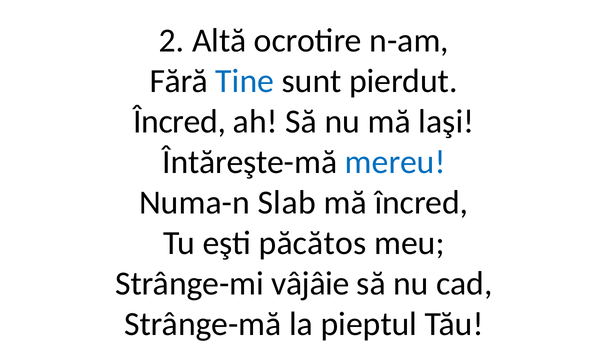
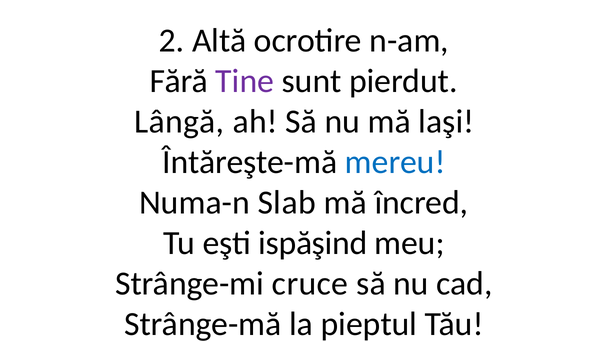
Tine colour: blue -> purple (245, 81)
Încred: Încred -> Lângă (179, 122)
păcătos: păcătos -> ispăşind (313, 243)
vâjâie: vâjâie -> cruce (310, 284)
